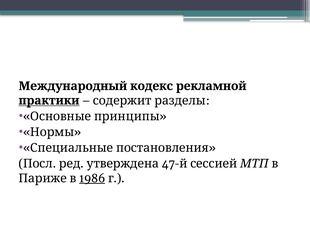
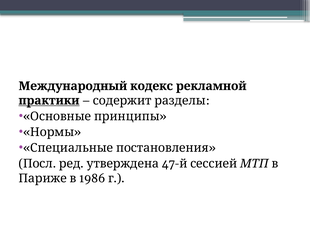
1986 underline: present -> none (92, 178)
